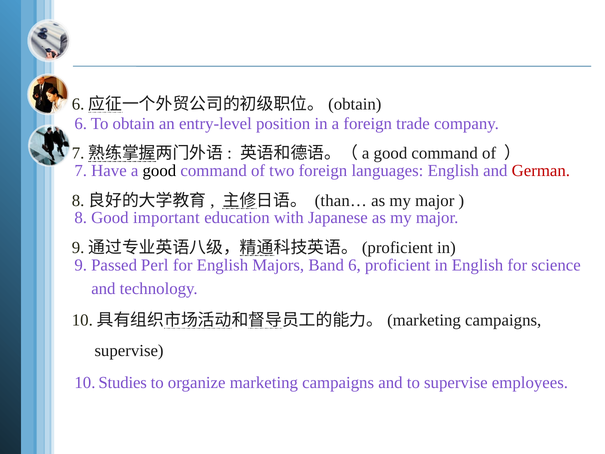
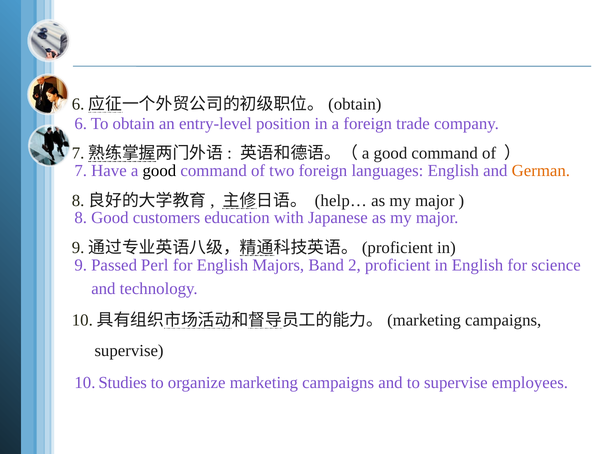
German colour: red -> orange (541, 171)
than…: than… -> help… (341, 200)
important: important -> customers (166, 218)
Band 6: 6 -> 2 (354, 265)
